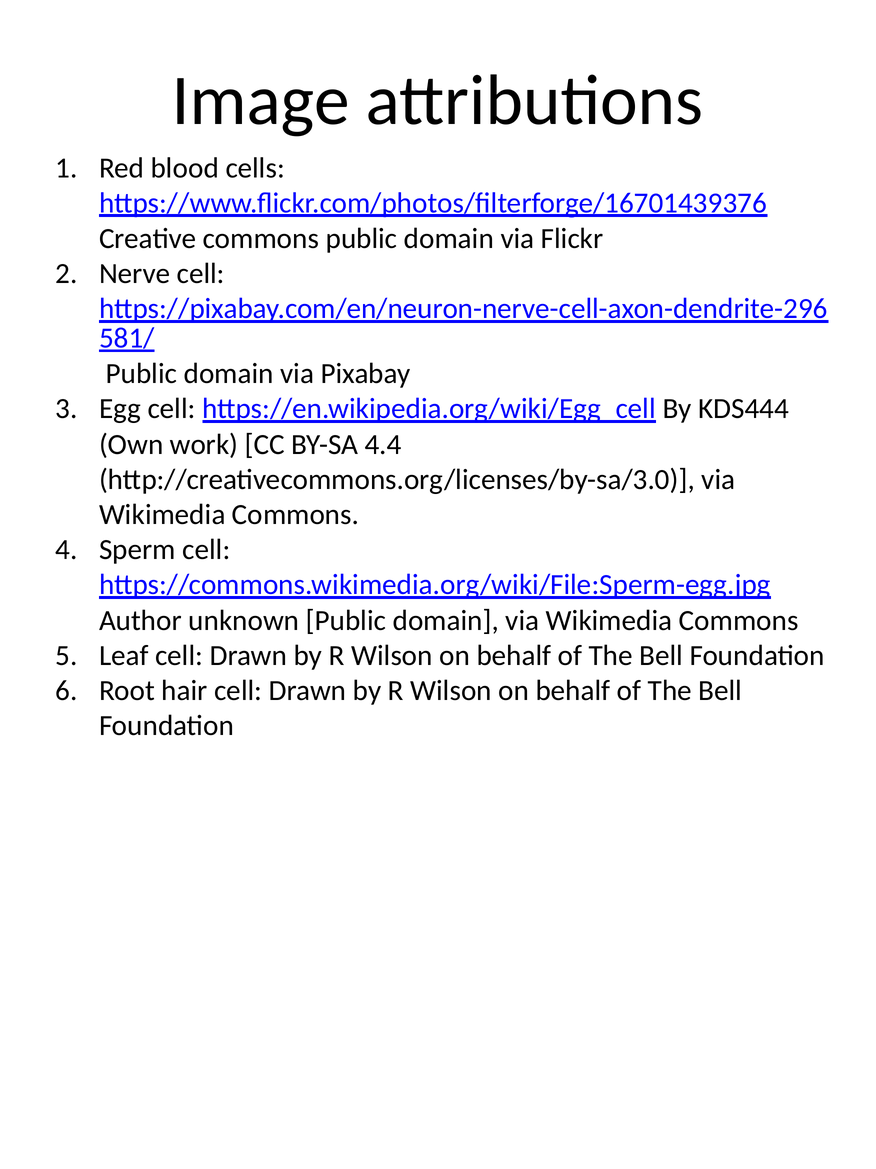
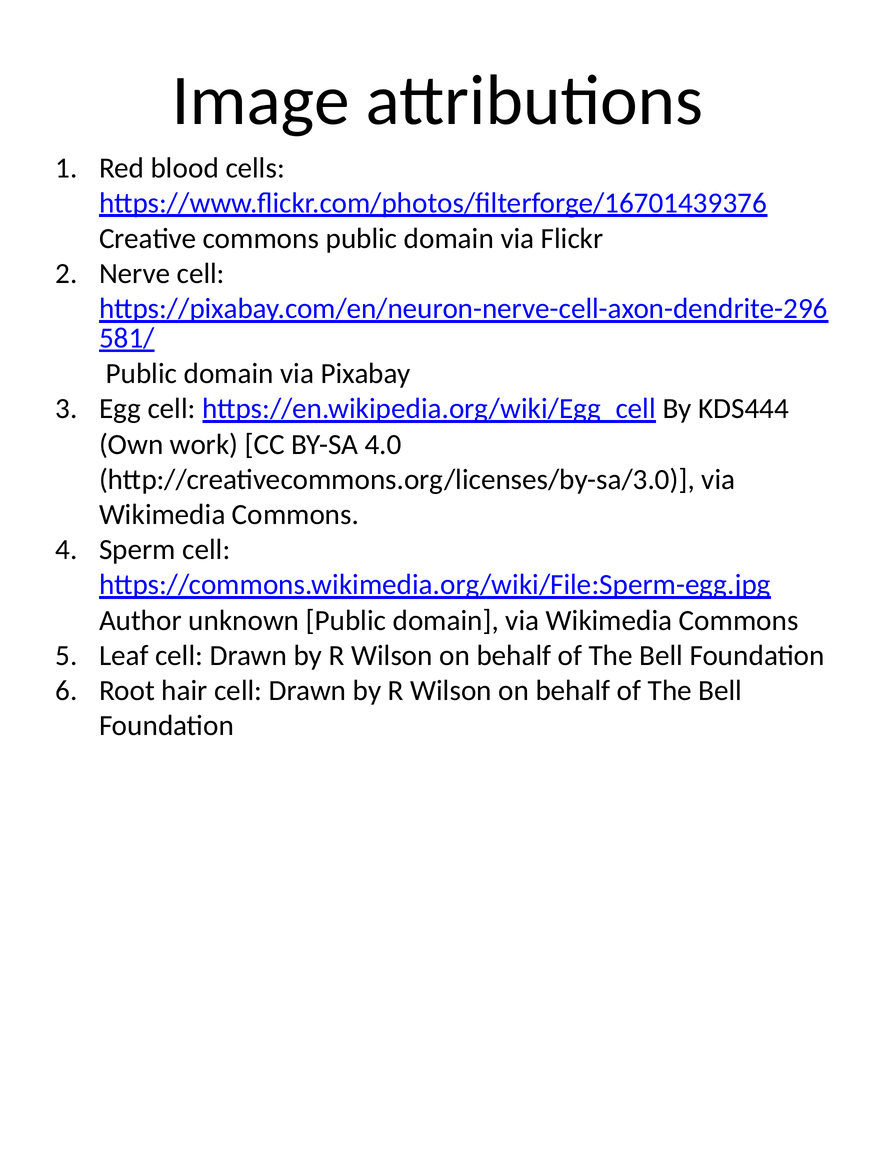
4.4: 4.4 -> 4.0 (383, 444)
